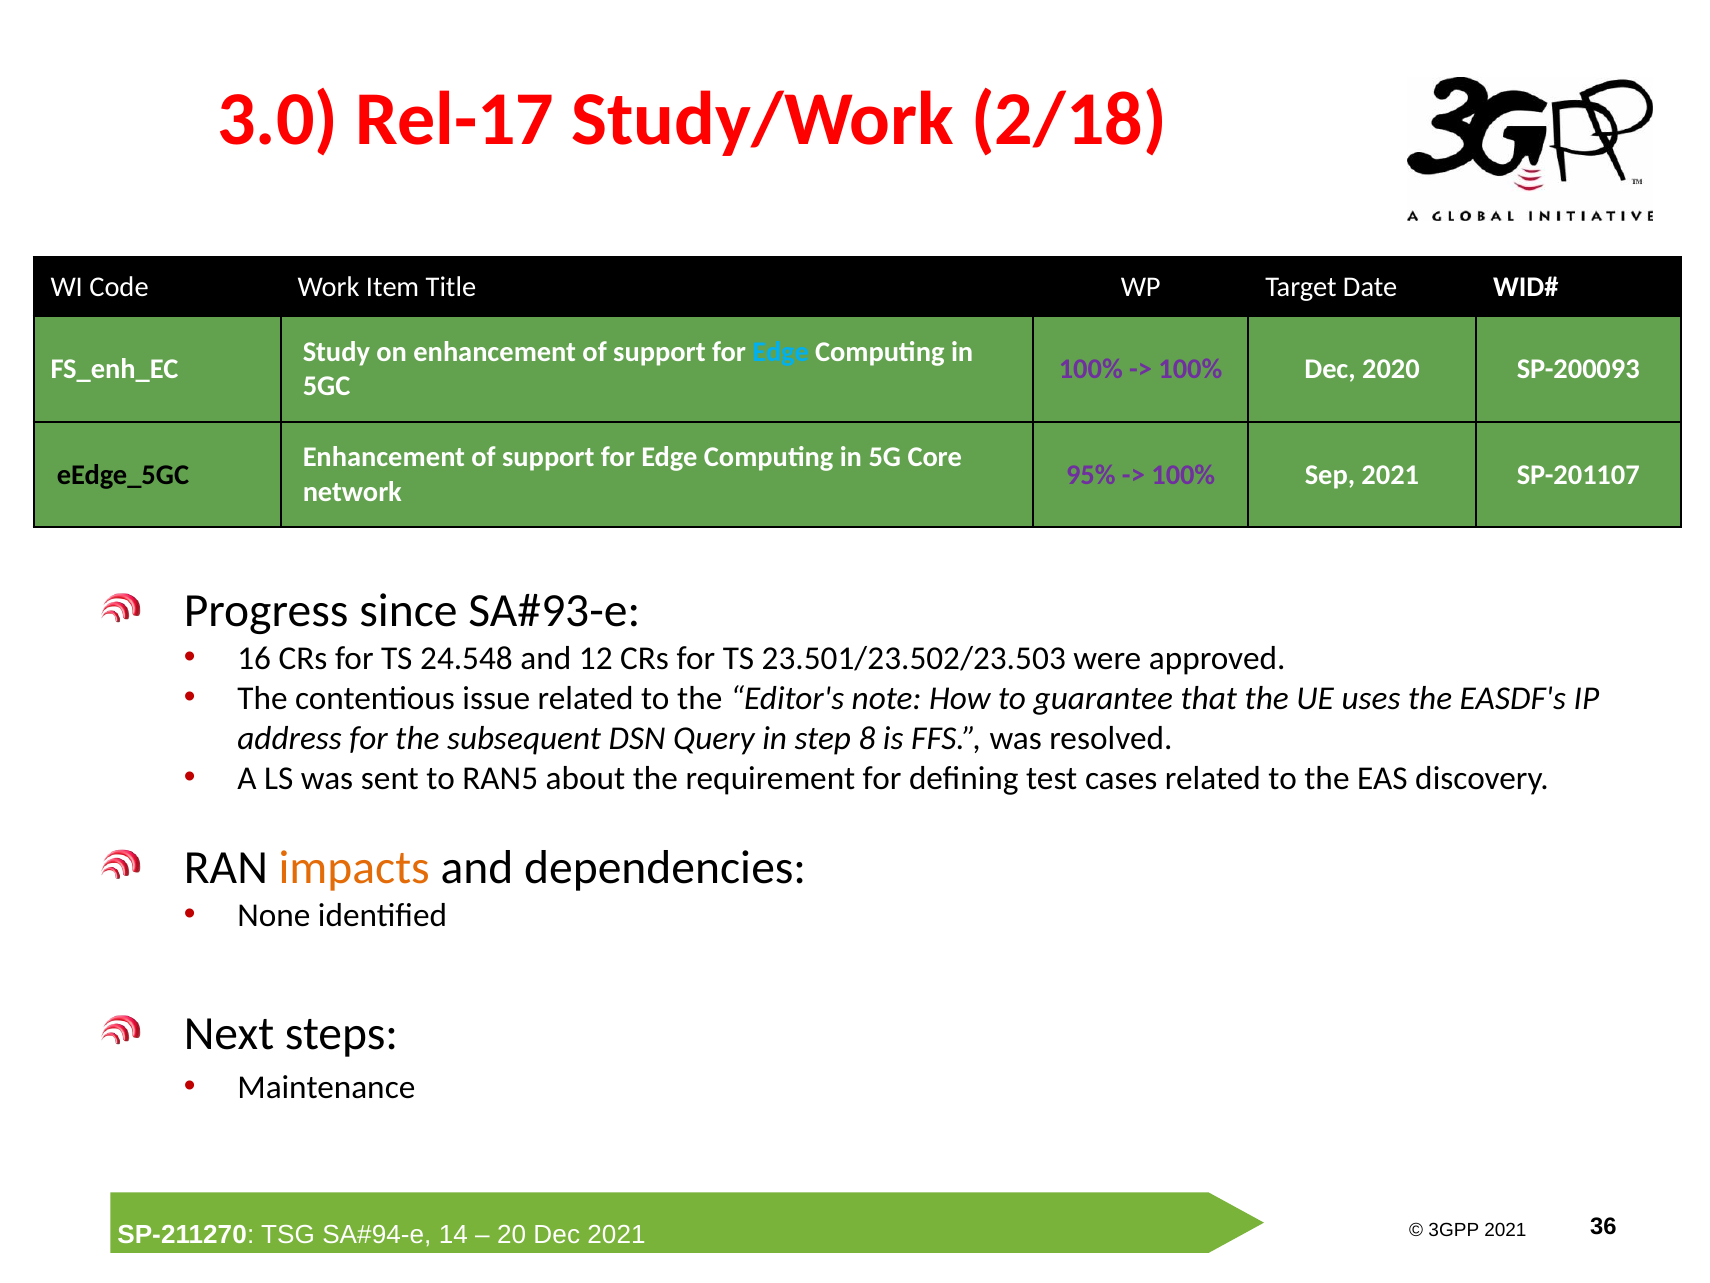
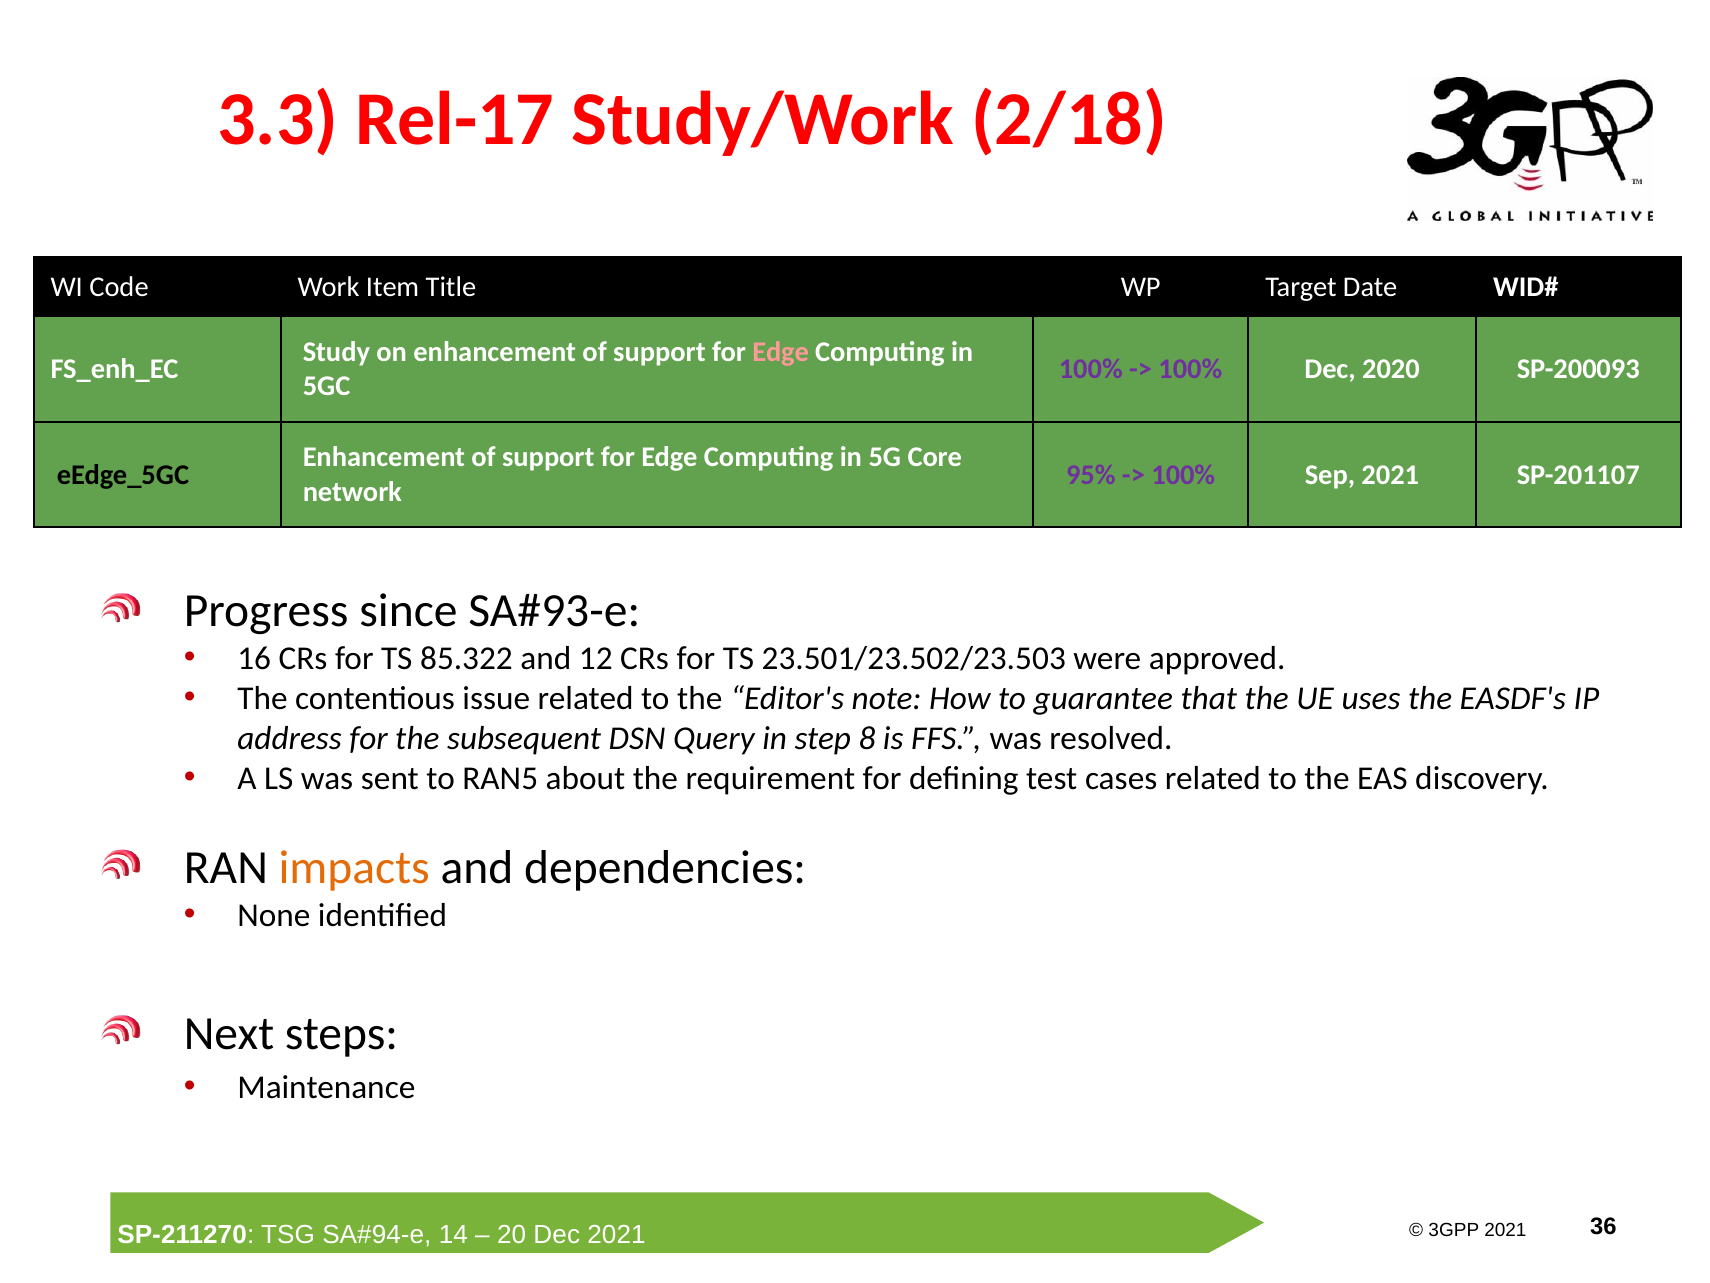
3.0: 3.0 -> 3.3 (278, 119)
Edge colour: light blue -> pink (781, 352)
24.548: 24.548 -> 85.322 (466, 658)
